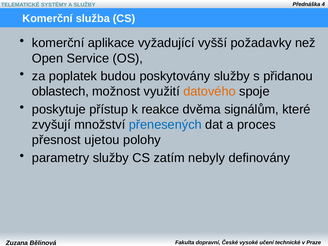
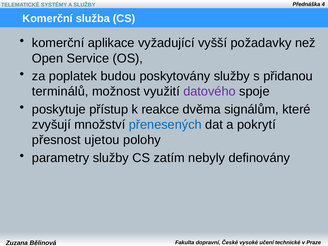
oblastech: oblastech -> terminálů (60, 91)
datového colour: orange -> purple (209, 91)
proces: proces -> pokrytí (256, 125)
